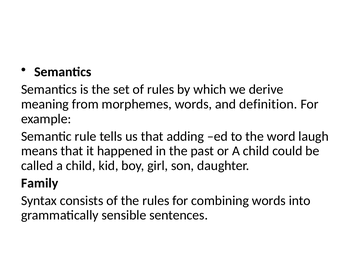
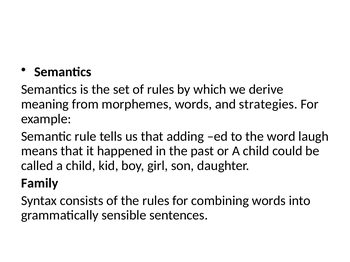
definition: definition -> strategies (268, 104)
